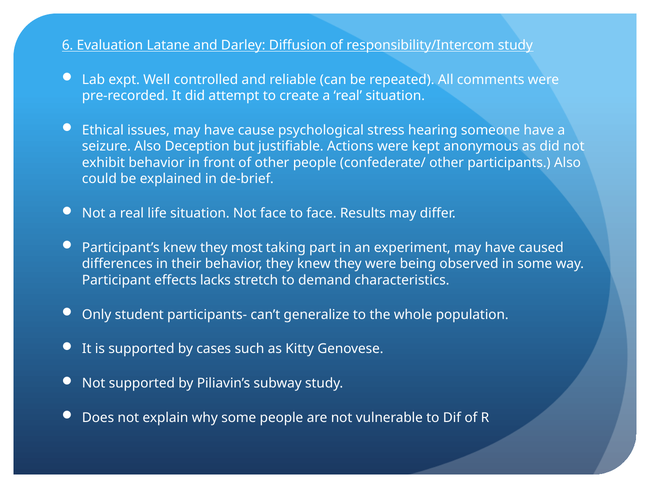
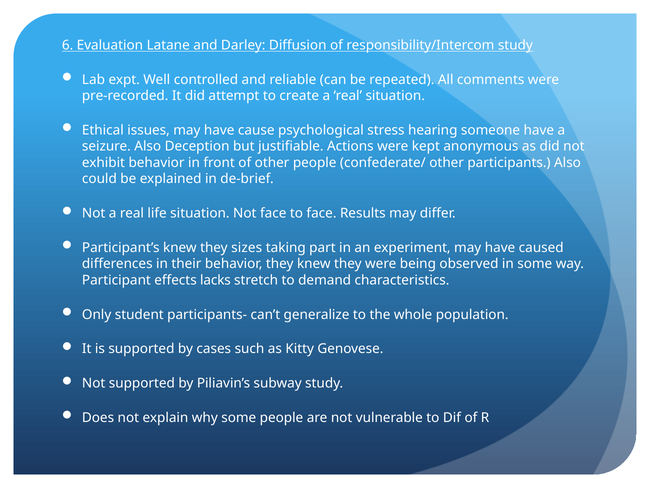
most: most -> sizes (247, 247)
